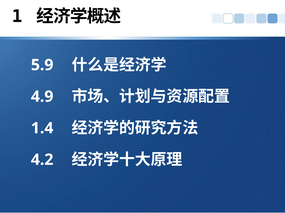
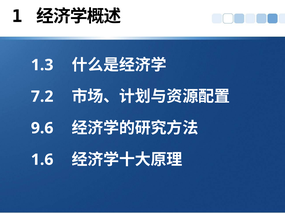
5.9: 5.9 -> 1.3 (42, 65)
4.9: 4.9 -> 7.2 (42, 97)
1.4: 1.4 -> 9.6 (42, 129)
4.2: 4.2 -> 1.6 (42, 160)
